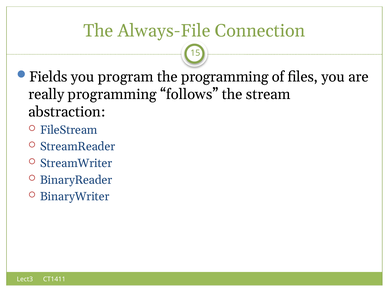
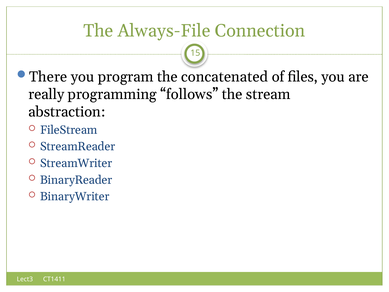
Fields: Fields -> There (48, 77)
the programming: programming -> concatenated (225, 77)
